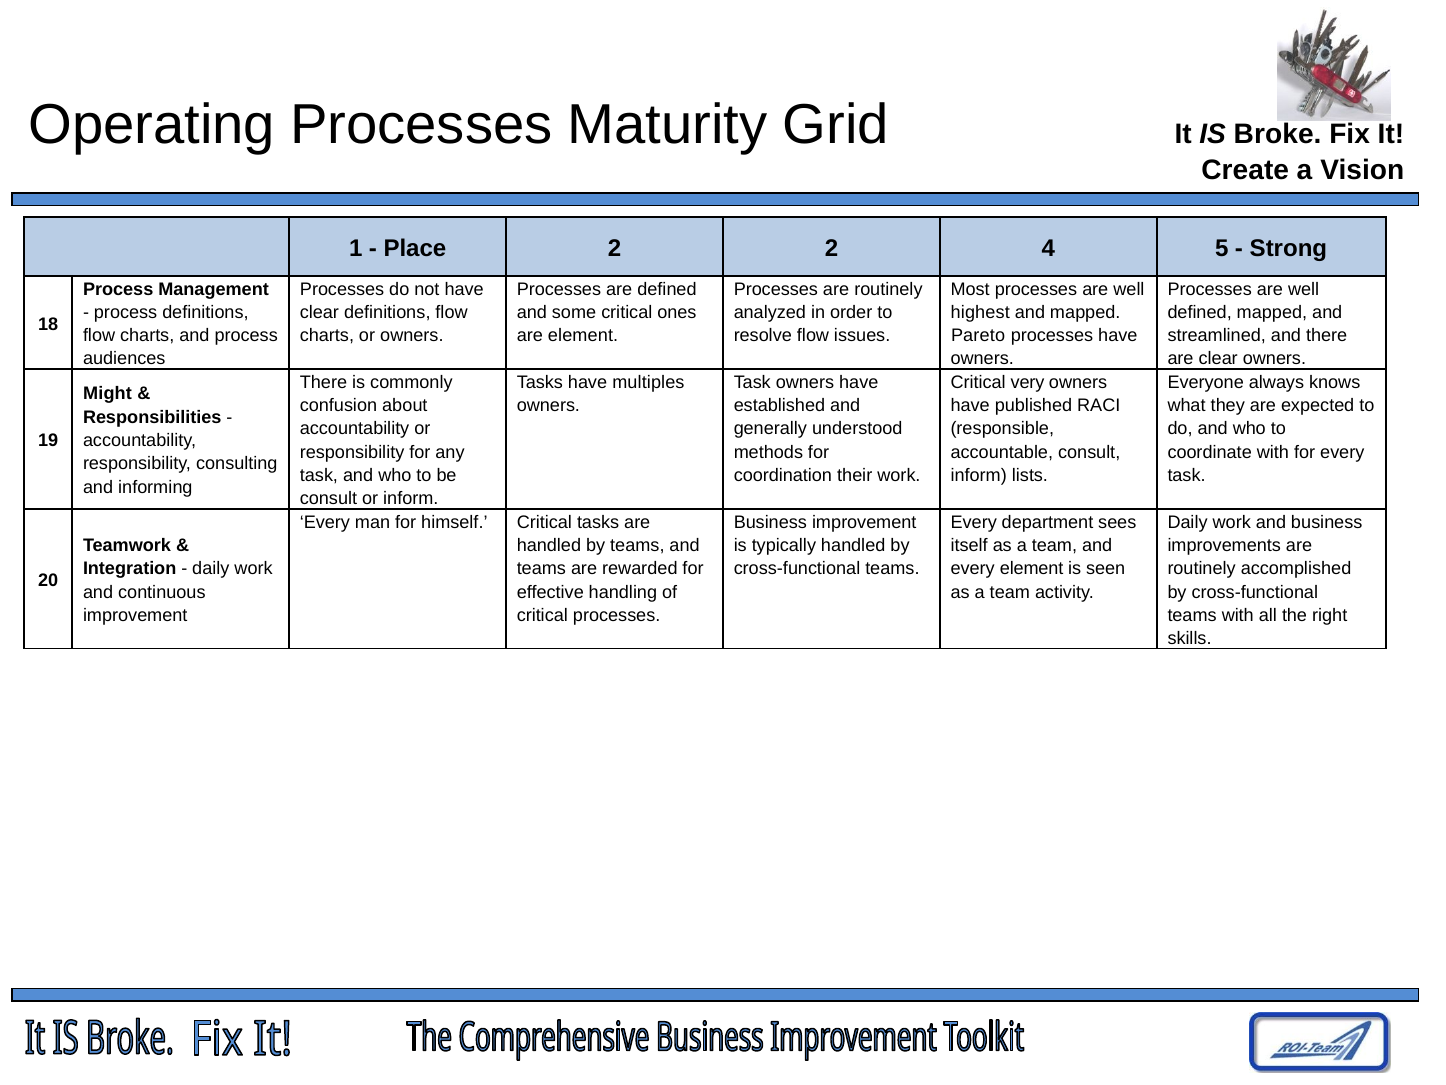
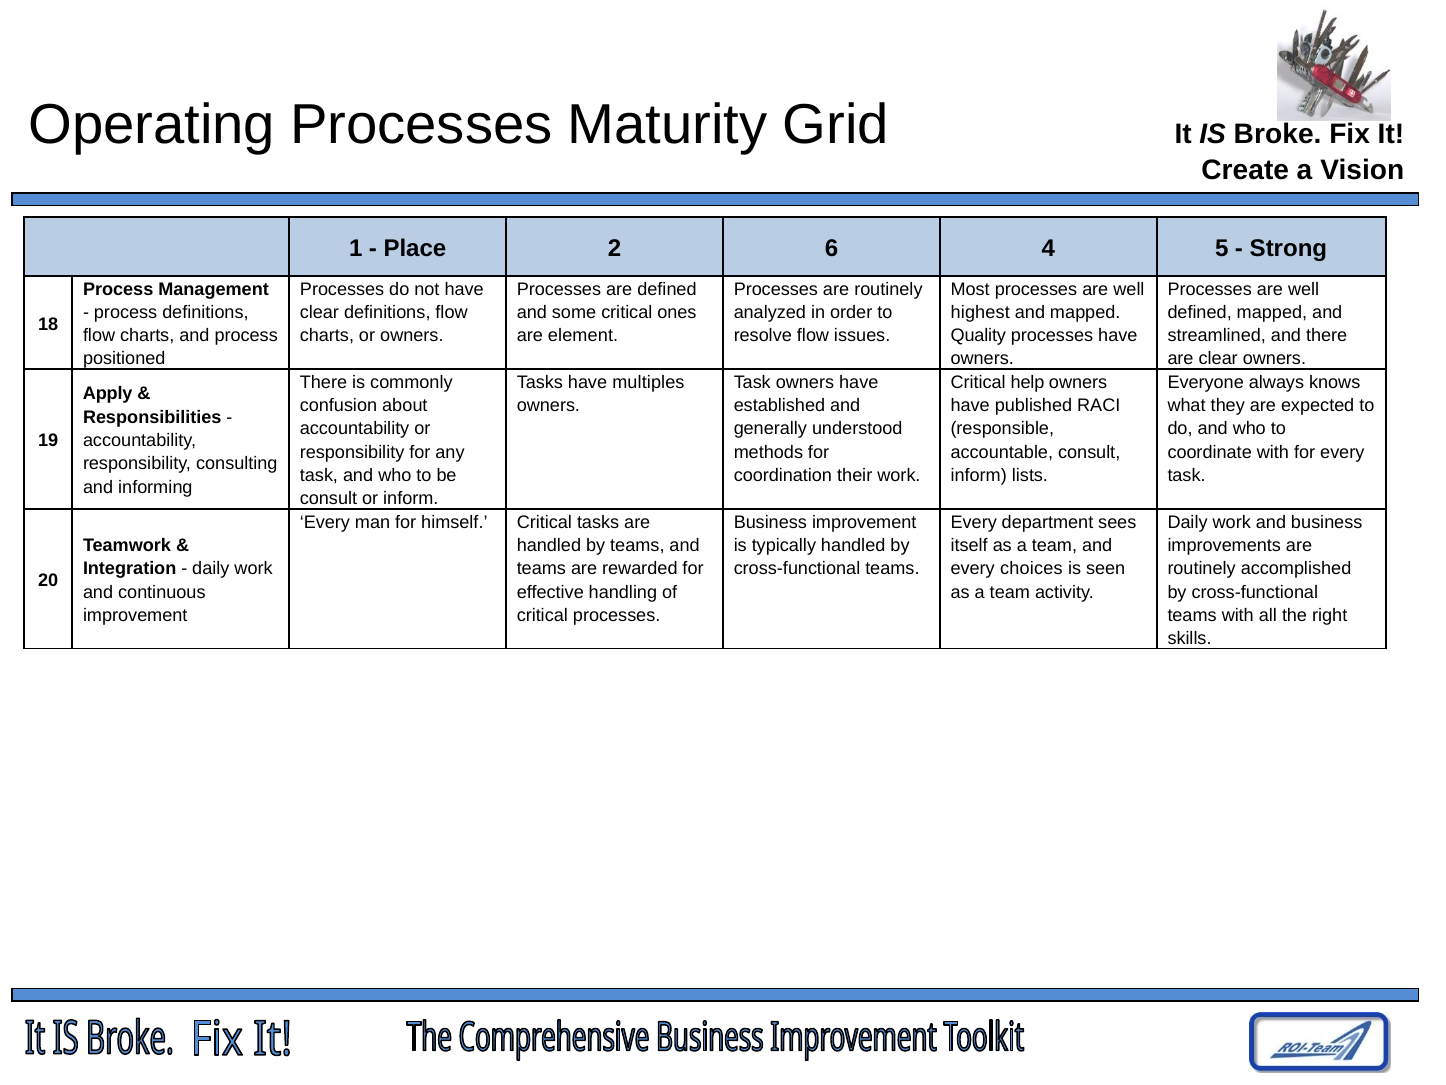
2 2: 2 -> 6 (831, 249)
Pareto: Pareto -> Quality (978, 336)
audiences: audiences -> positioned (124, 359)
very: very -> help (1028, 382)
Might: Might -> Apply (108, 394)
every element: element -> choices (1031, 568)
